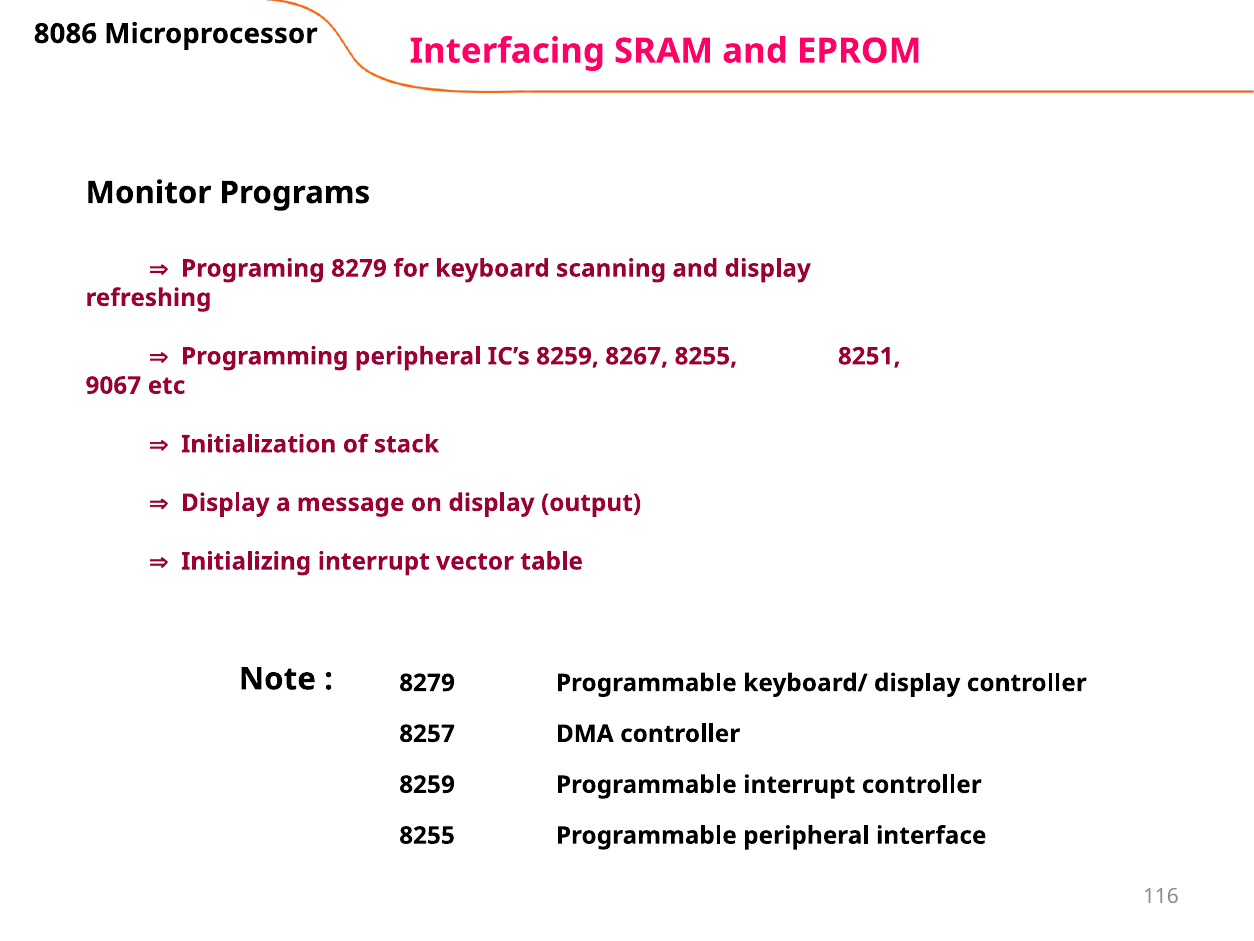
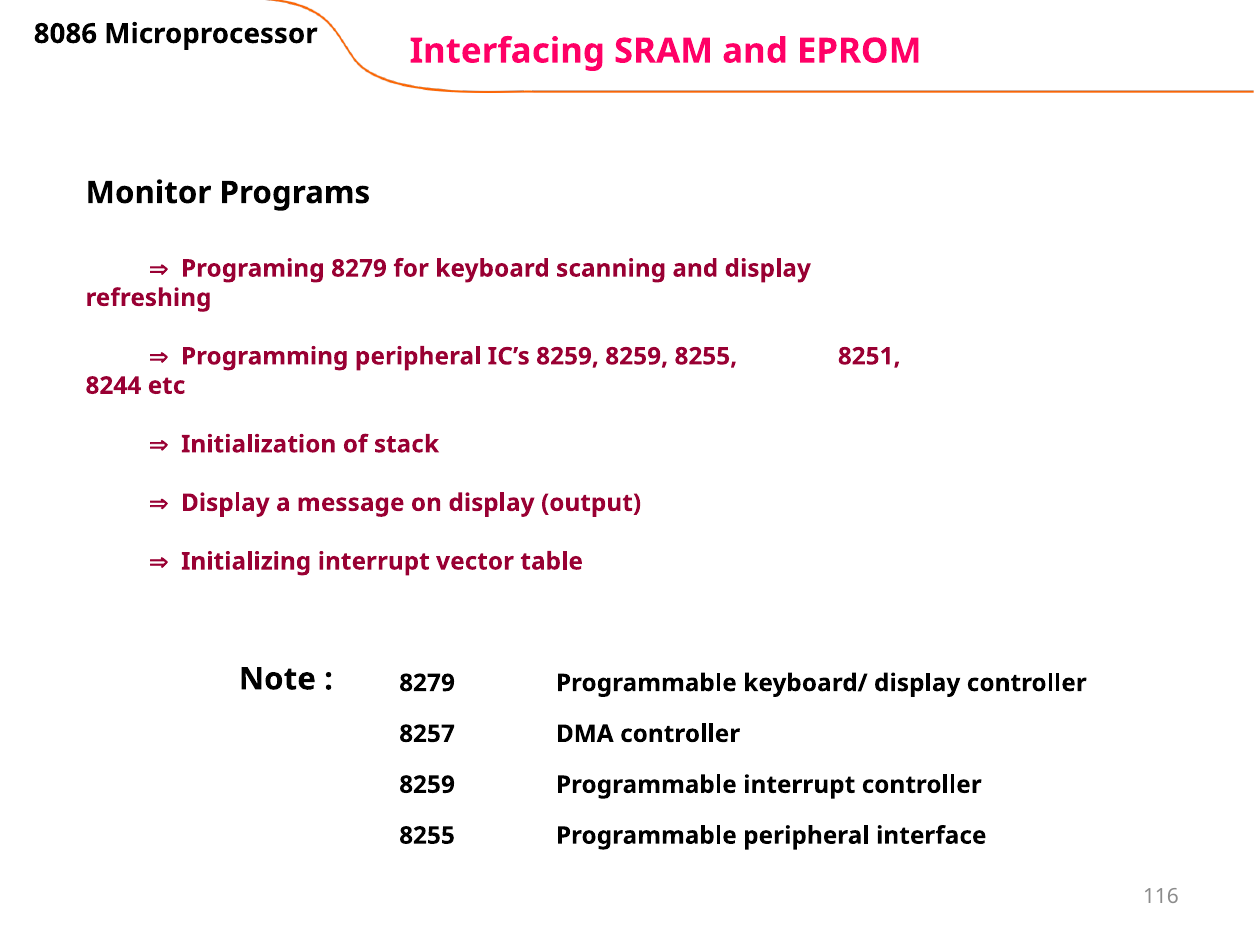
8259 8267: 8267 -> 8259 (637, 356)
9067: 9067 -> 8244 (113, 386)
